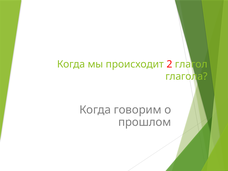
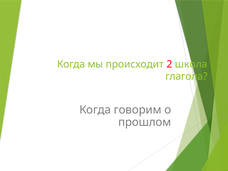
глагол: глагол -> школа (191, 64)
